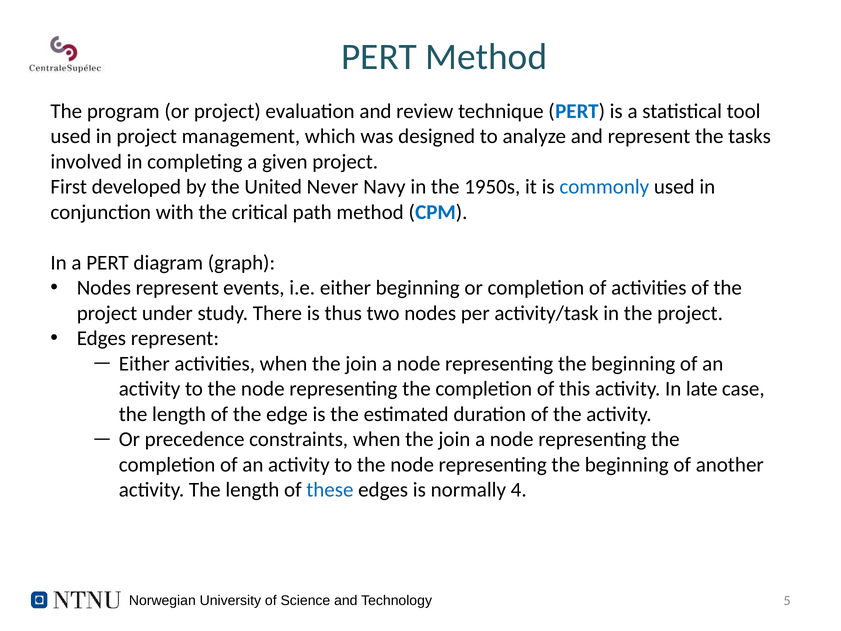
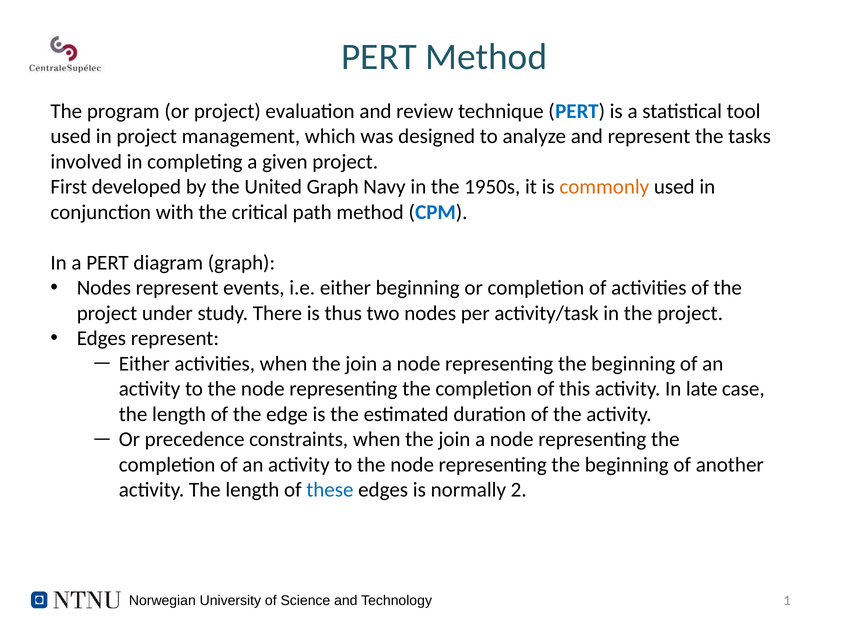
United Never: Never -> Graph (333, 187)
commonly colour: blue -> orange (604, 187)
4: 4 -> 2 (519, 490)
5: 5 -> 1 (787, 600)
